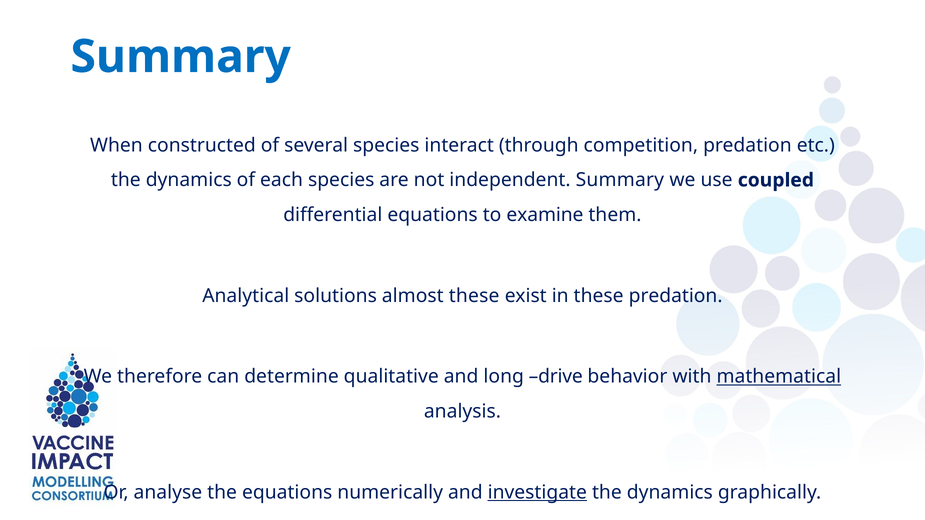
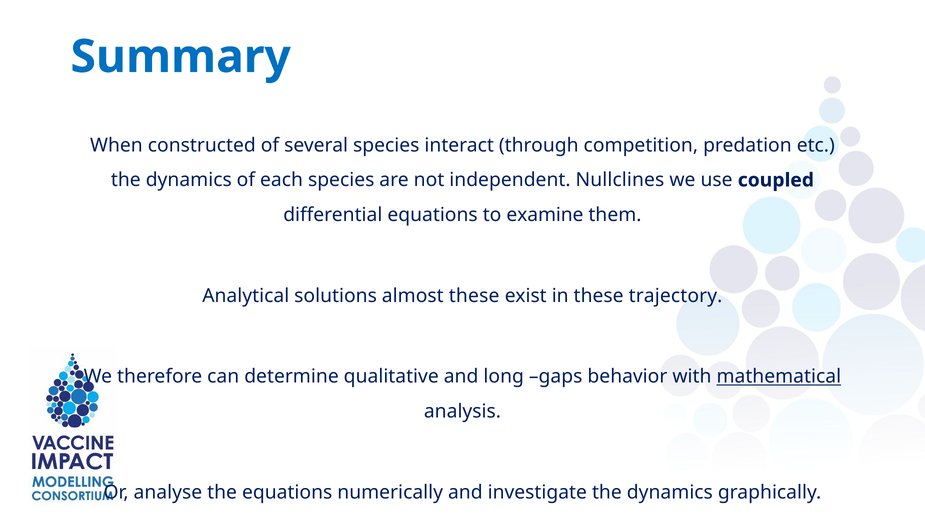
independent Summary: Summary -> Nullclines (620, 180)
these predation: predation -> trajectory (676, 296)
drive: drive -> gaps (556, 377)
investigate underline: present -> none (537, 492)
